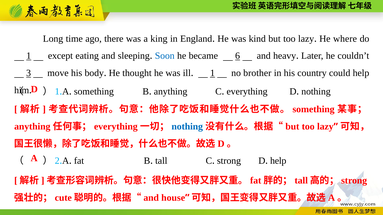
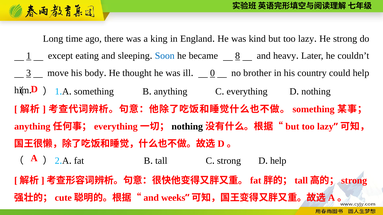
He where: where -> strong (345, 39)
6: 6 -> 8 (238, 56)
1: 1 -> 0 (213, 73)
nothing colour: blue -> black (187, 127)
house: house -> weeks (173, 198)
